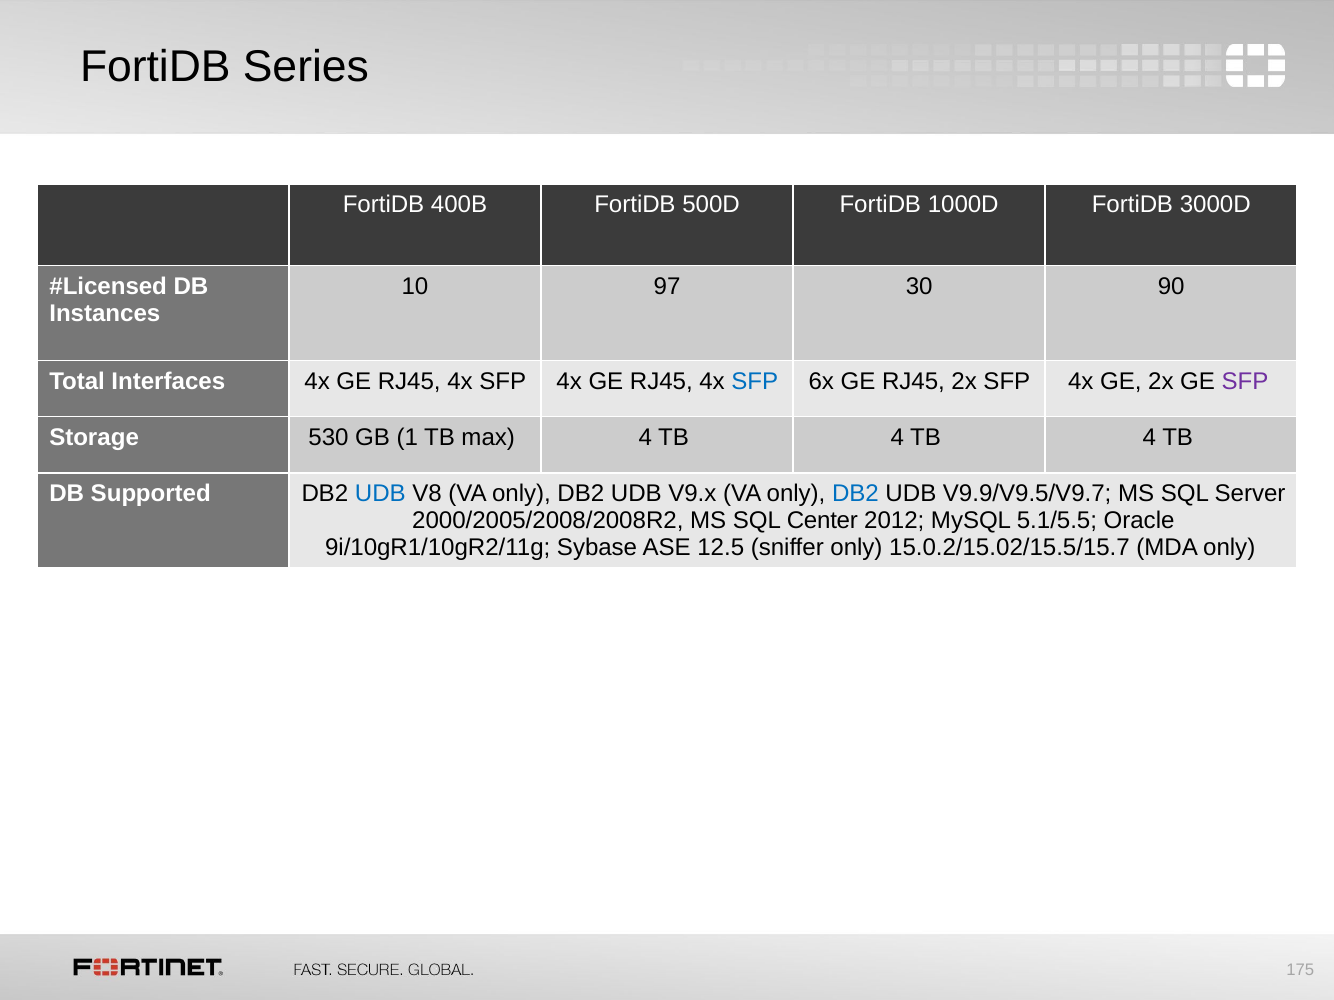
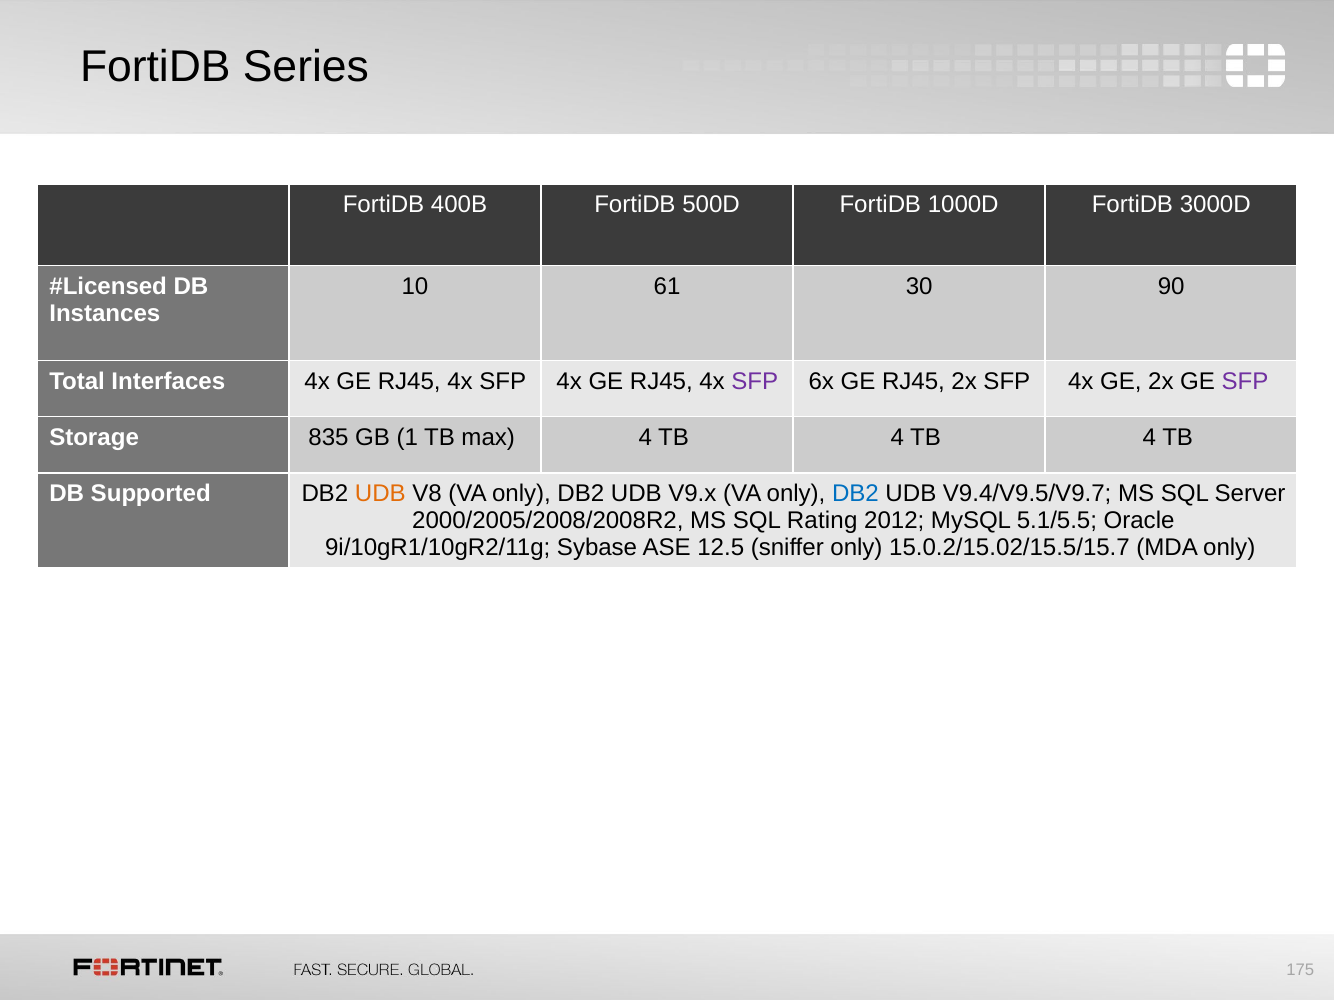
97: 97 -> 61 (667, 287)
SFP colour: blue -> purple (755, 382)
530: 530 -> 835 (328, 438)
UDB colour: blue -> orange (380, 494)
V9.9/V9.5/V9.7: V9.9/V9.5/V9.7 -> V9.4/V9.5/V9.7 (1027, 494)
Center: Center -> Rating (822, 521)
